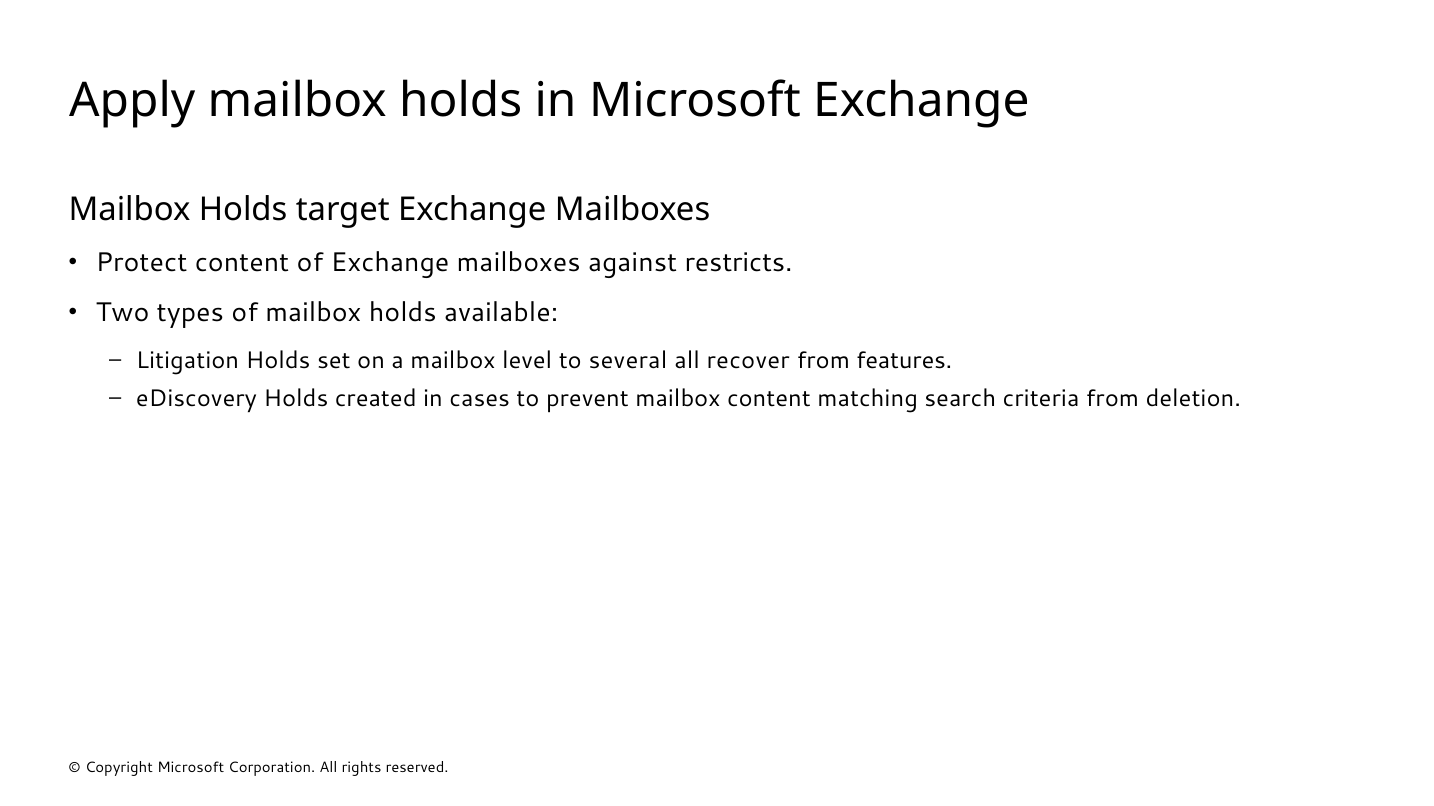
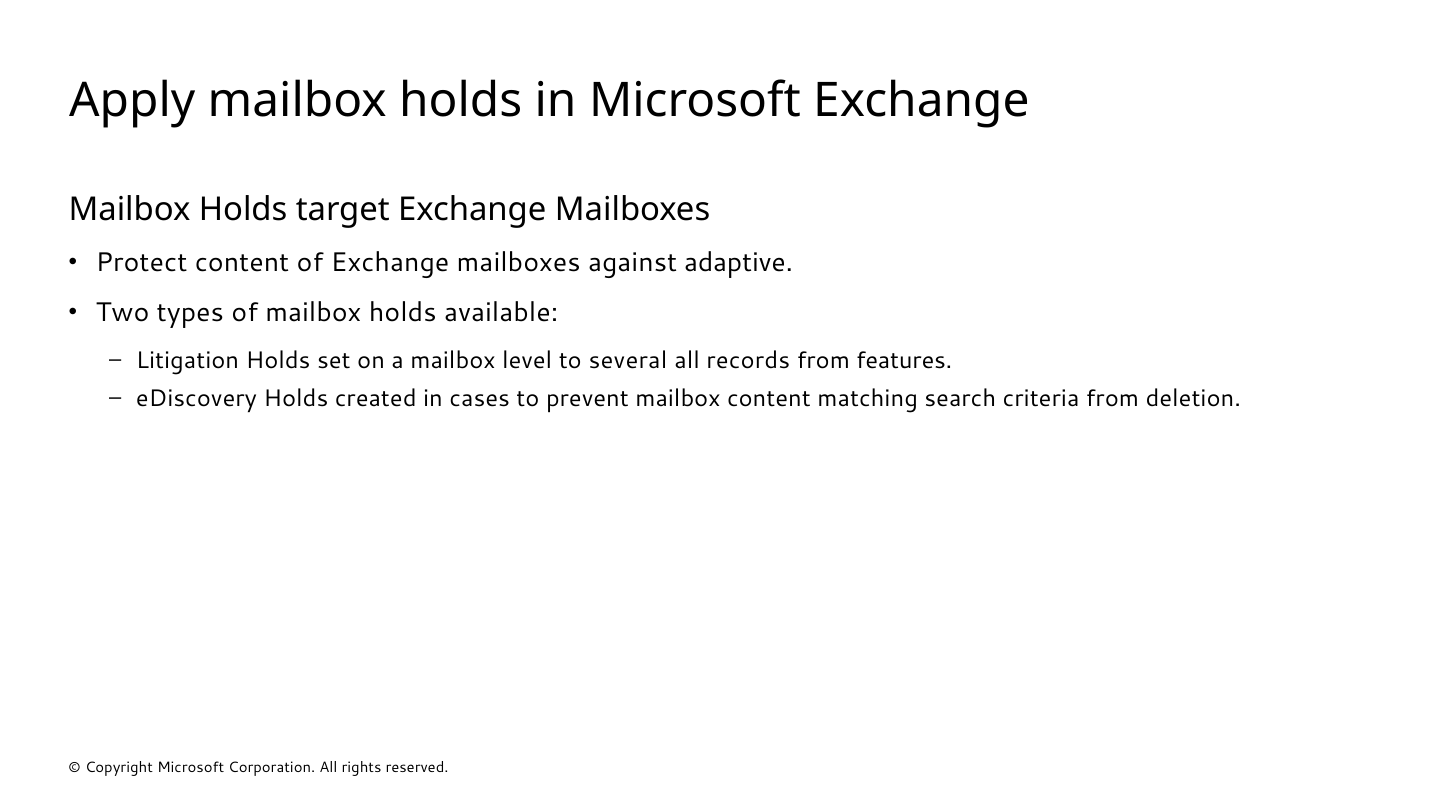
restricts: restricts -> adaptive (739, 263)
recover: recover -> records (748, 361)
